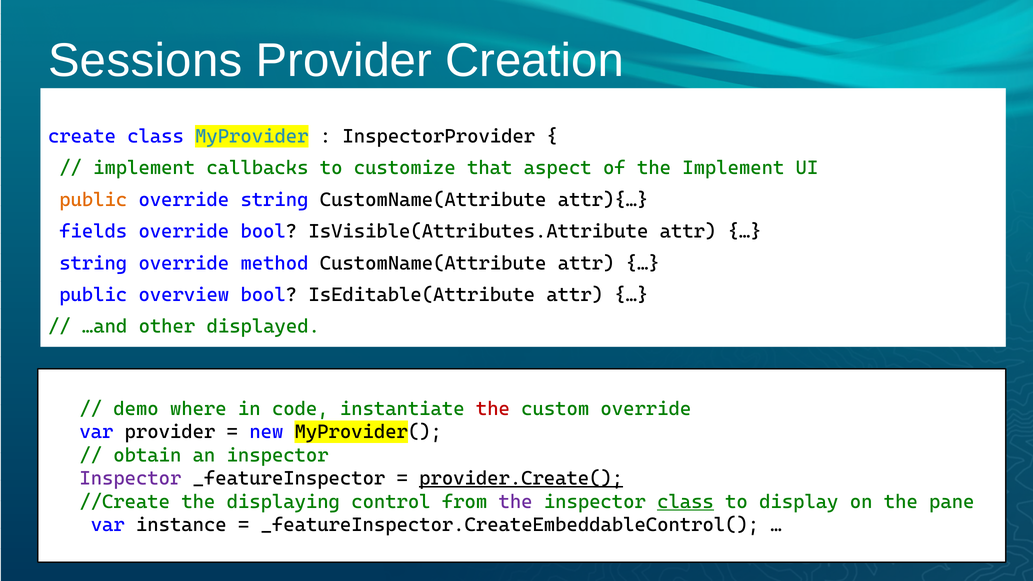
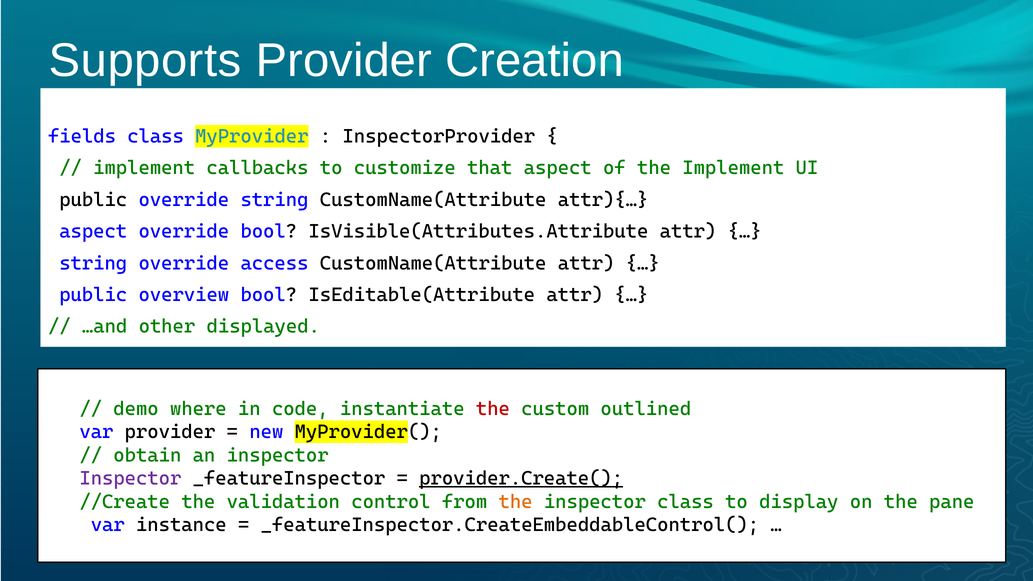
Sessions: Sessions -> Supports (145, 61)
create: create -> fields (82, 136)
public colour: orange -> black (93, 200)
fields: fields -> aspect (93, 231)
method: method -> access (275, 263)
custom override: override -> outlined (646, 409)
displaying: displaying -> validation (283, 502)
the colour: purple -> orange (516, 502)
class underline: present -> none (686, 502)
